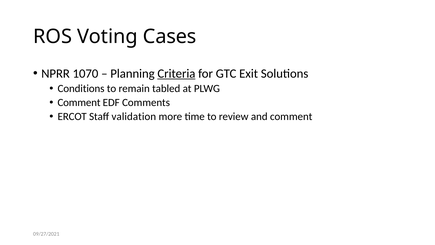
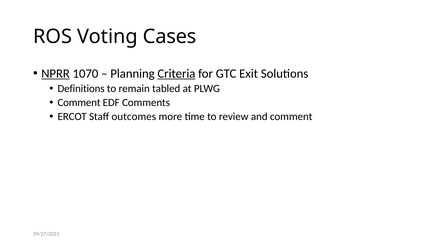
NPRR underline: none -> present (56, 74)
Conditions: Conditions -> Definitions (81, 89)
validation: validation -> outcomes (134, 117)
